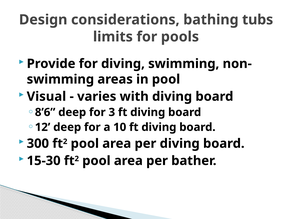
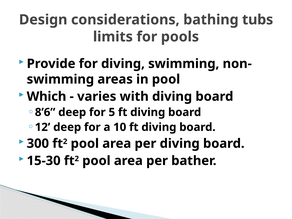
Visual: Visual -> Which (47, 96)
3: 3 -> 5 (112, 112)
